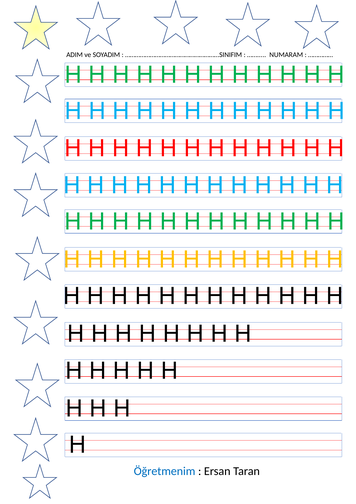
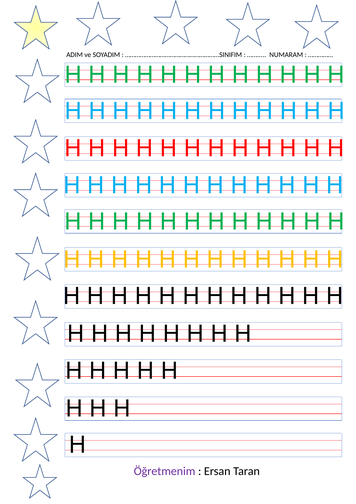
Öğretmenim colour: blue -> purple (165, 471)
